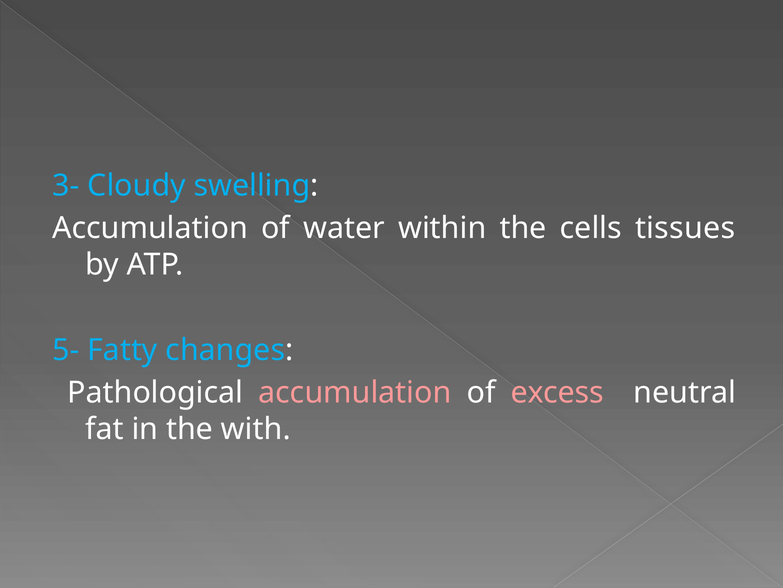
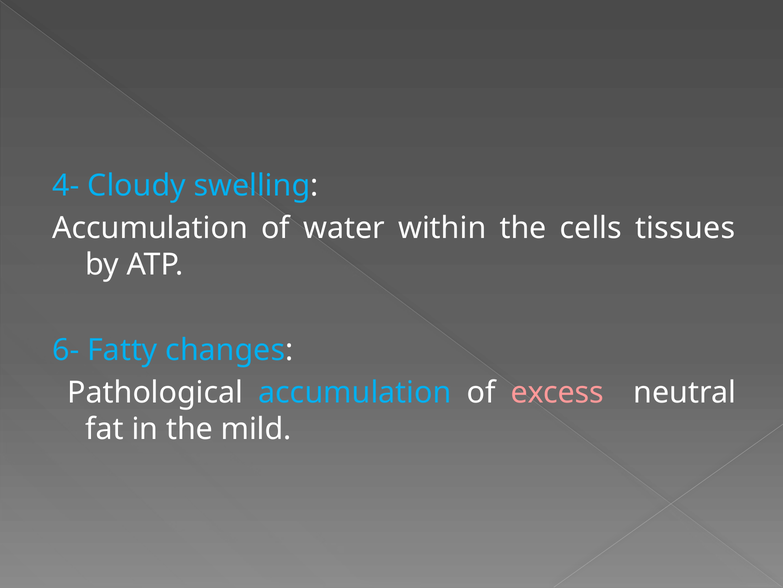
3-: 3- -> 4- (66, 185)
5-: 5- -> 6- (66, 350)
accumulation colour: pink -> light blue (355, 392)
with: with -> mild (256, 429)
